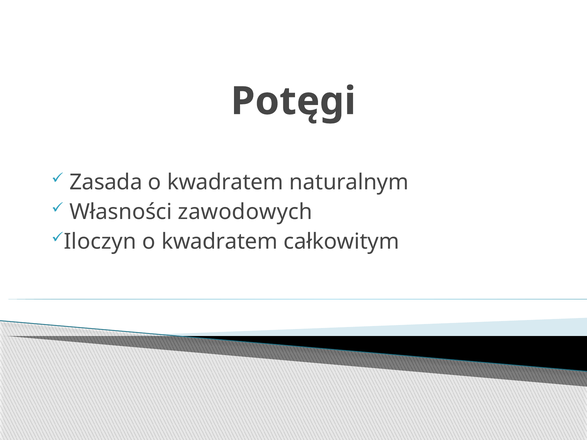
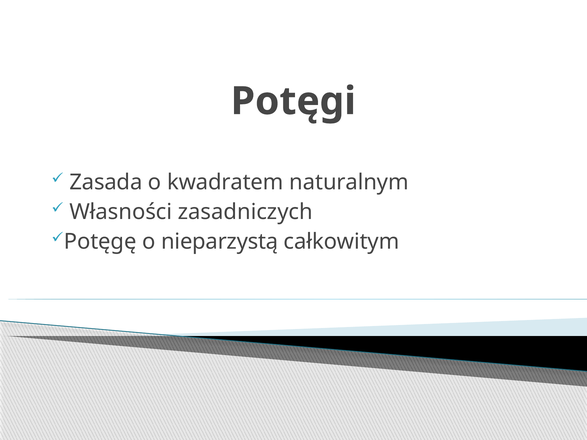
zawodowych: zawodowych -> zasadniczych (245, 212)
Iloczyn: Iloczyn -> Potęgę (100, 242)
kwadratem: kwadratem -> nieparzystą (220, 242)
